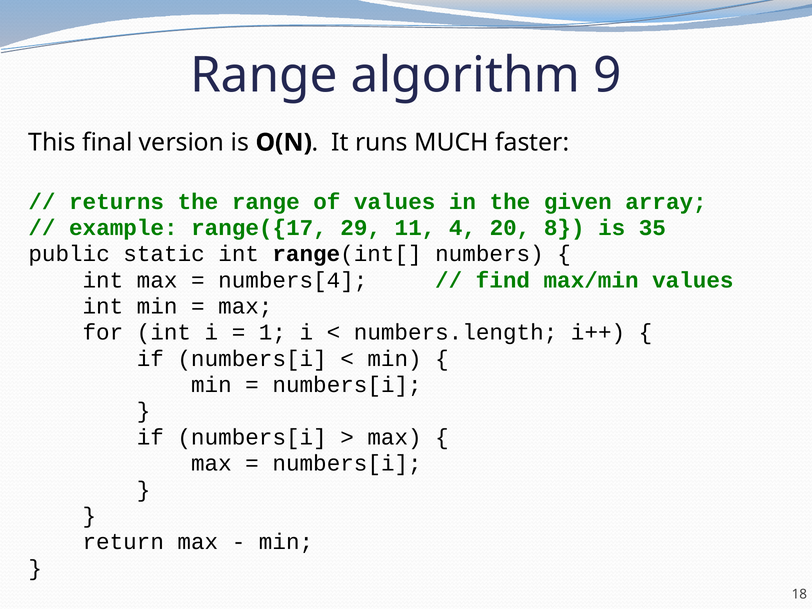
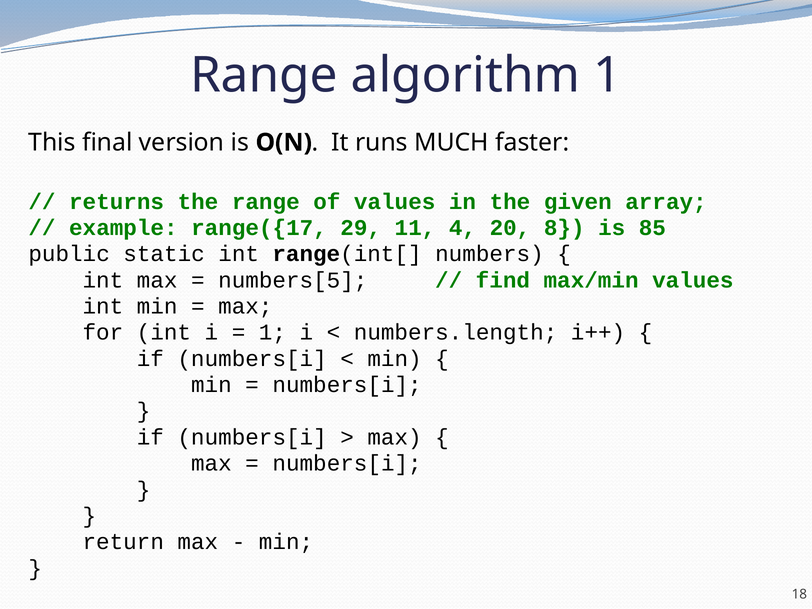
algorithm 9: 9 -> 1 (607, 75)
35: 35 -> 85 (652, 228)
numbers[4: numbers[4 -> numbers[5 (293, 280)
